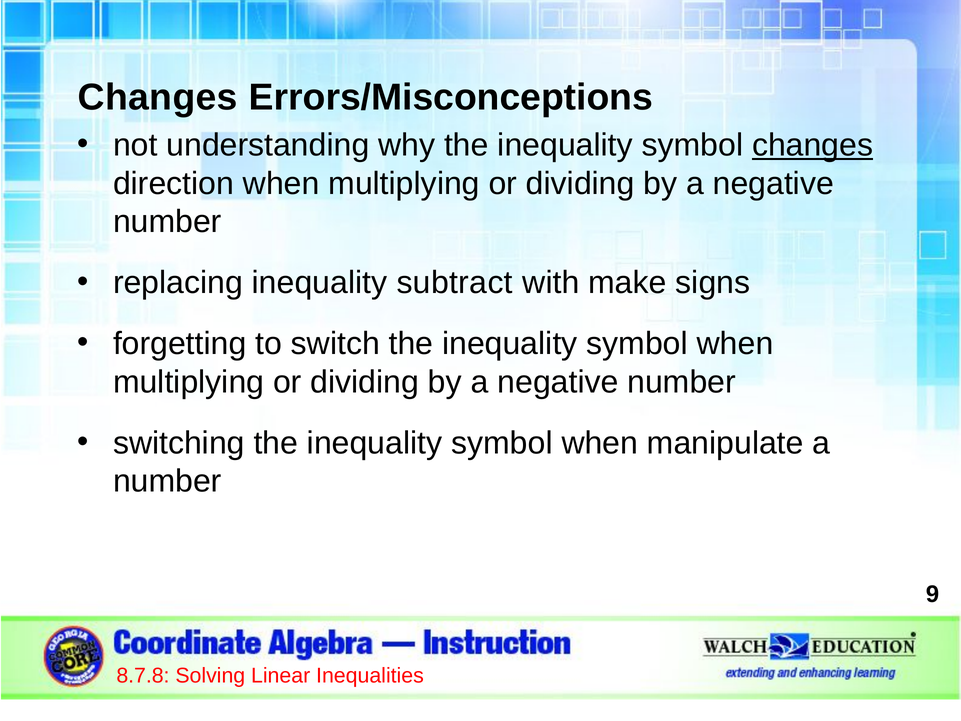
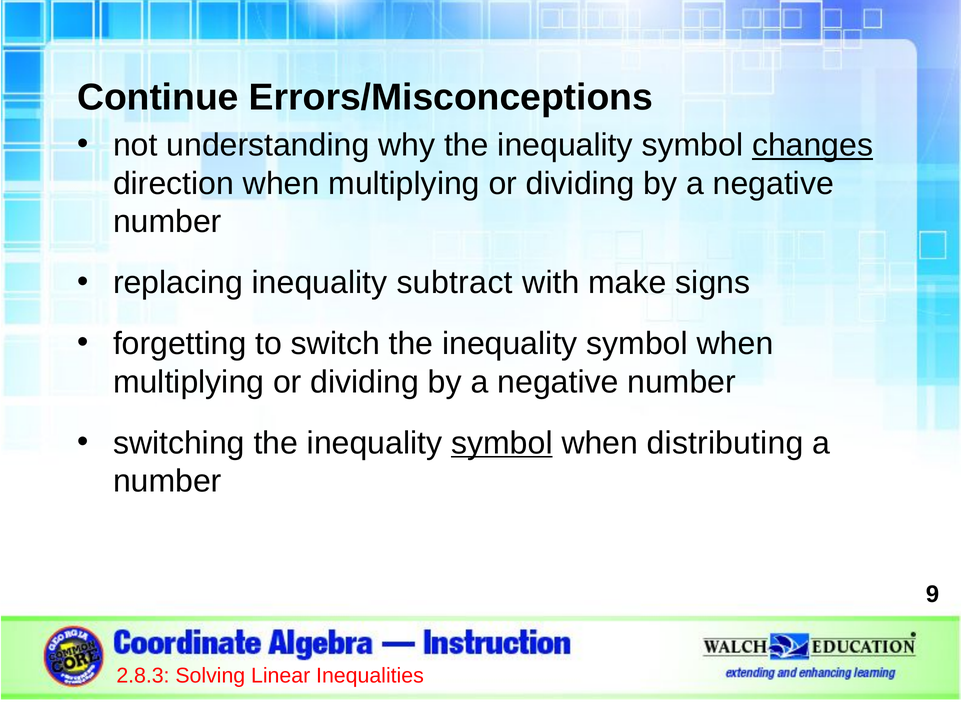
Changes: Changes -> Continue (158, 97)
symbol underline: none -> present (502, 443)
manipulate: manipulate -> distributing (725, 443)
8.7.8: 8.7.8 -> 2.8.3 (143, 675)
